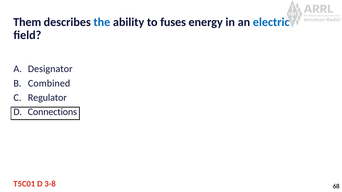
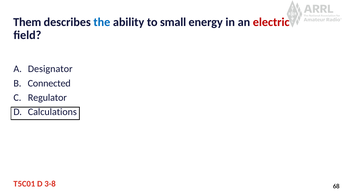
fuses: fuses -> small (173, 22)
electric colour: blue -> red (271, 22)
Combined: Combined -> Connected (49, 83)
Connections: Connections -> Calculations (52, 112)
